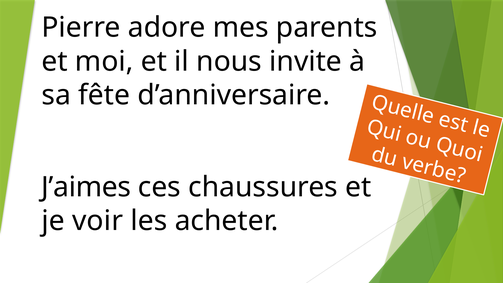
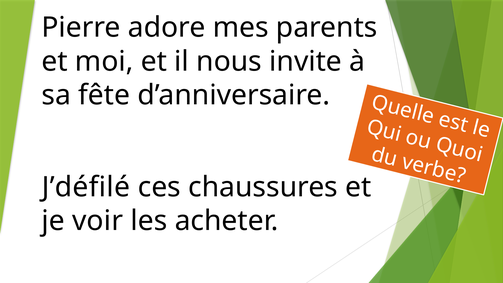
J’aimes: J’aimes -> J’défilé (86, 187)
